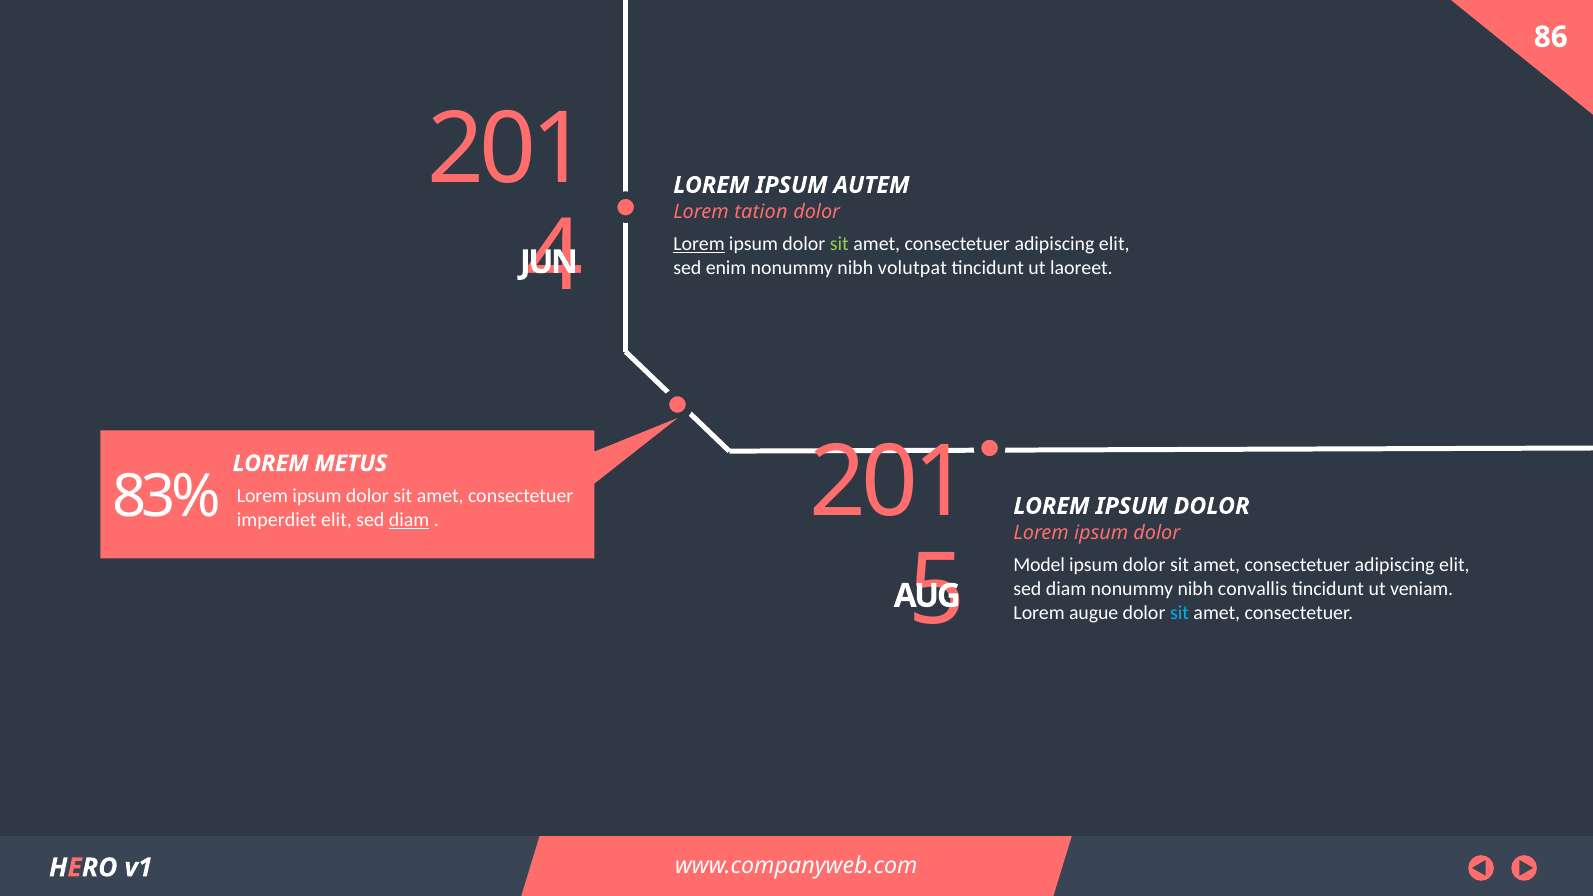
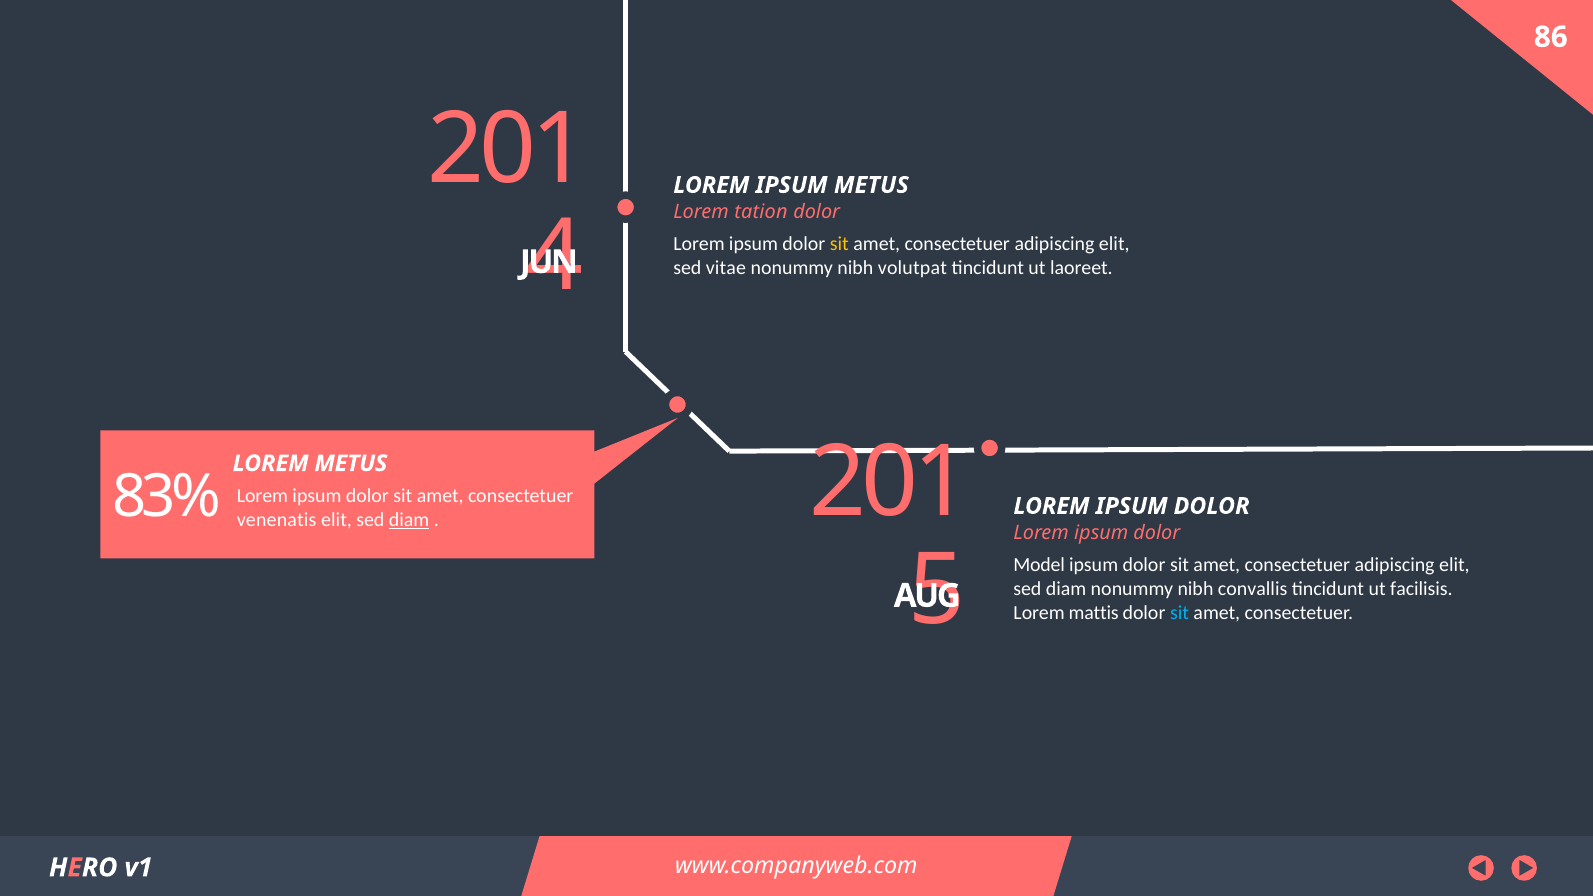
IPSUM AUTEM: AUTEM -> METUS (871, 185)
Lorem underline: present -> none (699, 244)
sit colour: light green -> yellow (839, 244)
enim: enim -> vitae (726, 268)
imperdiet: imperdiet -> venenatis (277, 520)
veniam: veniam -> facilisis (1421, 589)
augue: augue -> mattis (1094, 613)
